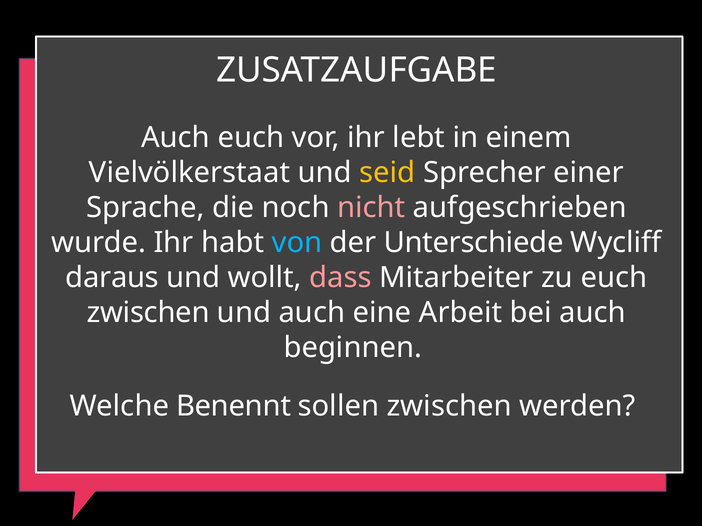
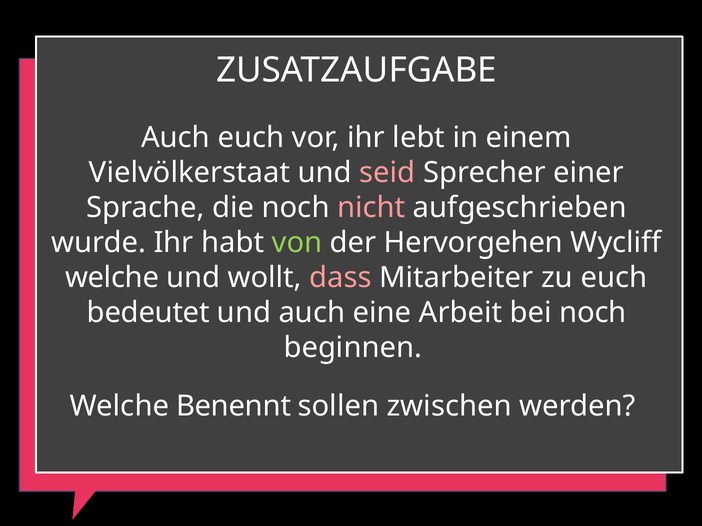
seid colour: yellow -> pink (387, 173)
von colour: light blue -> light green (297, 243)
Unterschiede: Unterschiede -> Hervorgehen (474, 243)
daraus: daraus -> welche (112, 278)
zwischen: zwischen -> bedeutet (148, 313)
bei auch: auch -> noch (593, 313)
